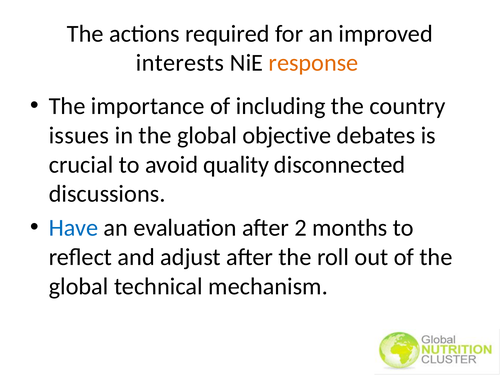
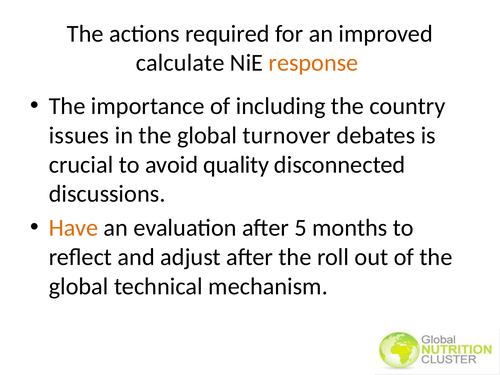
interests: interests -> calculate (180, 63)
objective: objective -> turnover (287, 136)
Have colour: blue -> orange (73, 228)
2: 2 -> 5 (301, 228)
